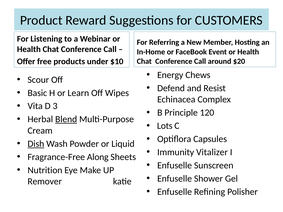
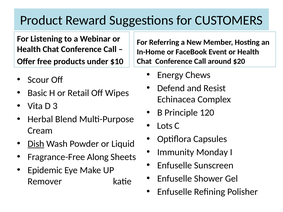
Learn: Learn -> Retail (78, 93)
Blend underline: present -> none (66, 119)
Vitalizer: Vitalizer -> Monday (212, 152)
Nutrition: Nutrition -> Epidemic (45, 170)
